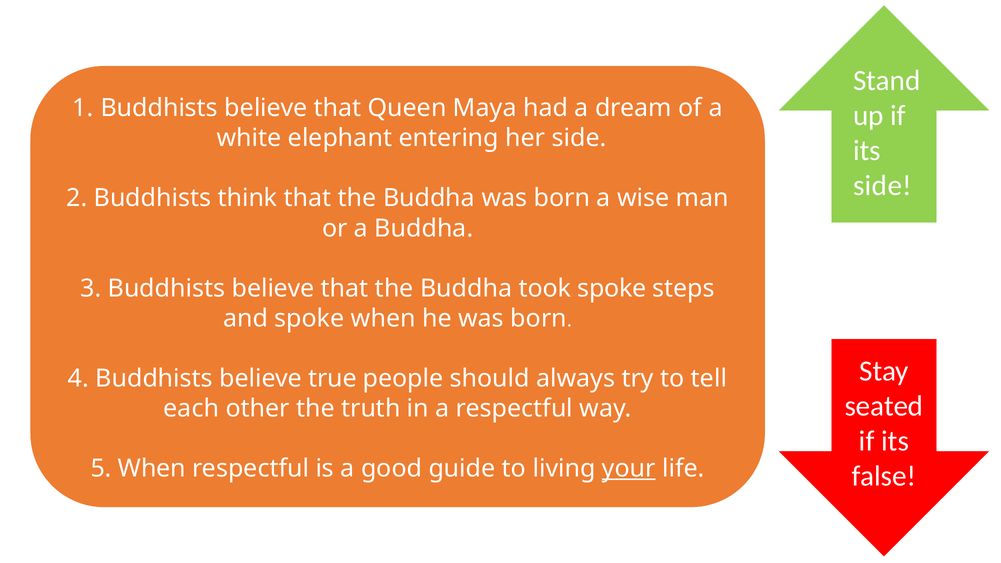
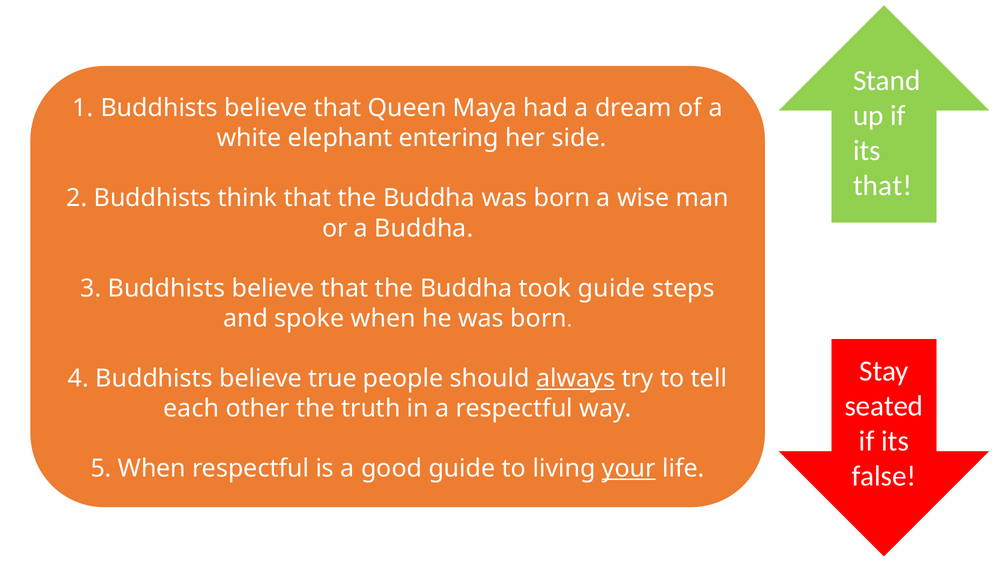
side: side -> that (883, 186)
took spoke: spoke -> guide (612, 288)
always underline: none -> present (576, 378)
